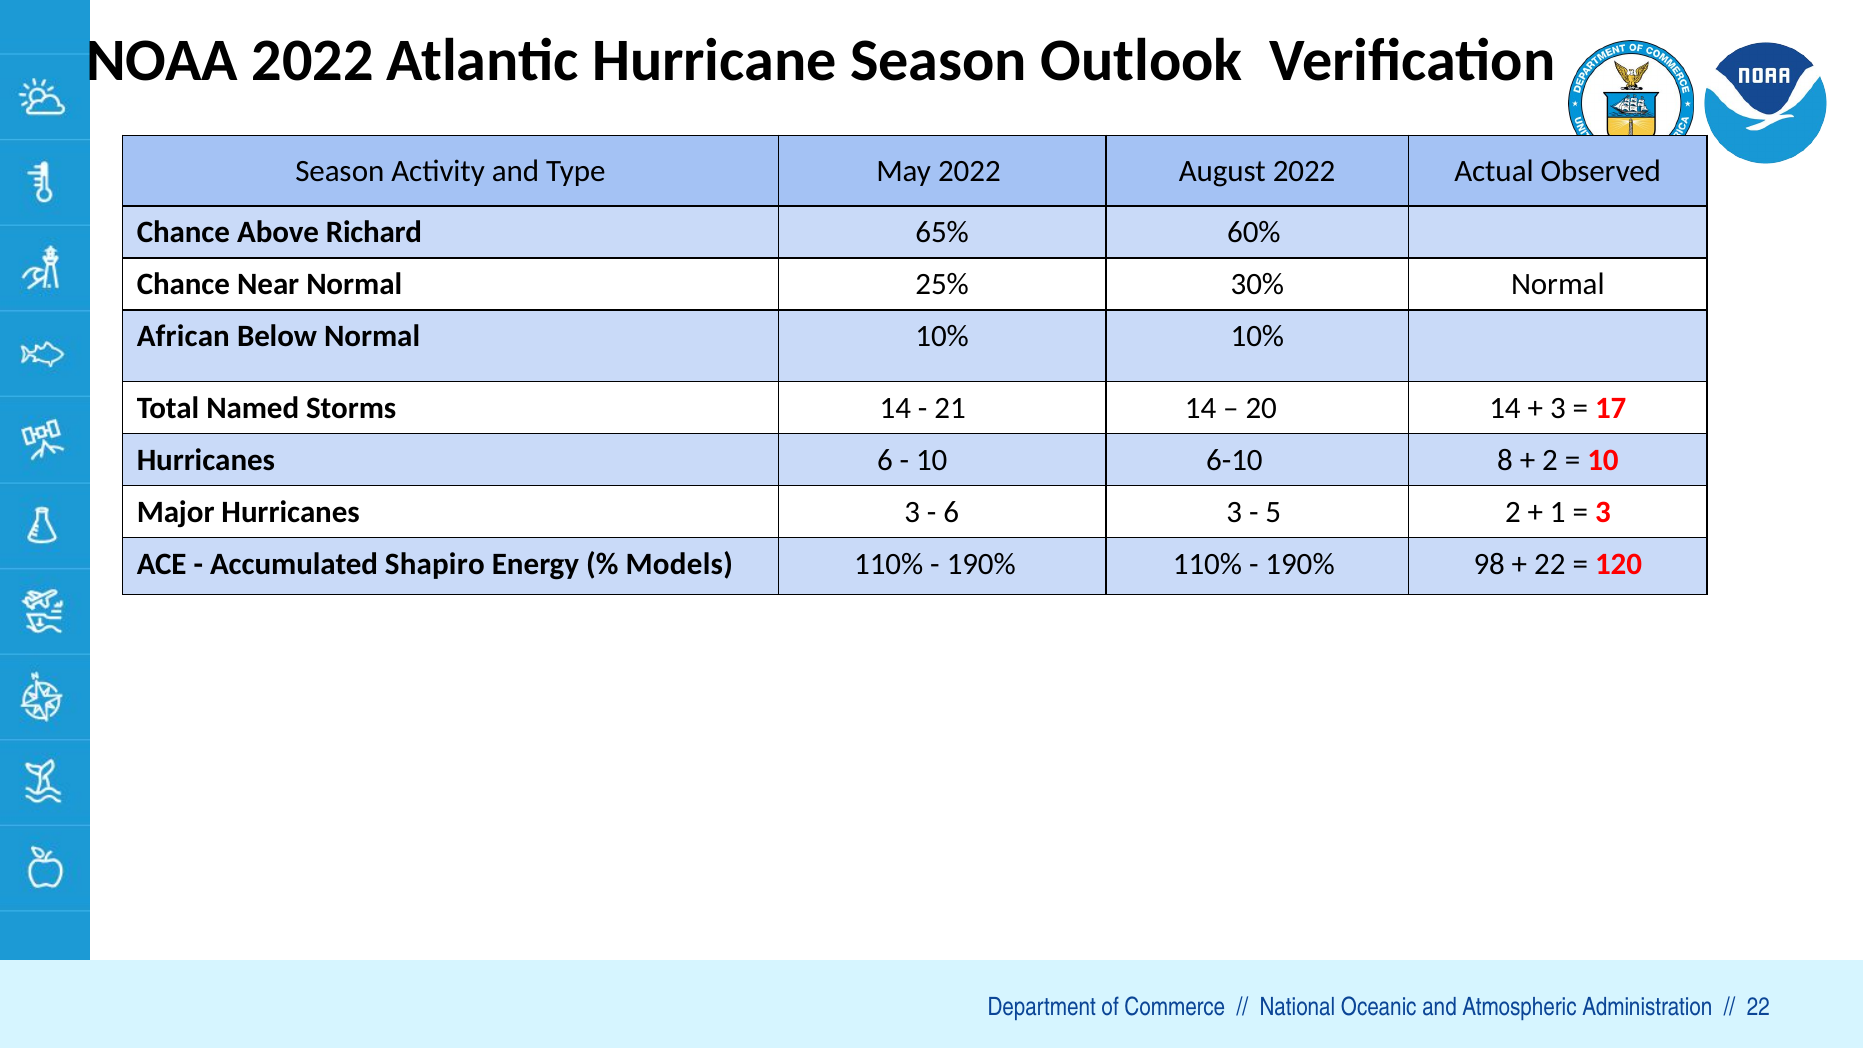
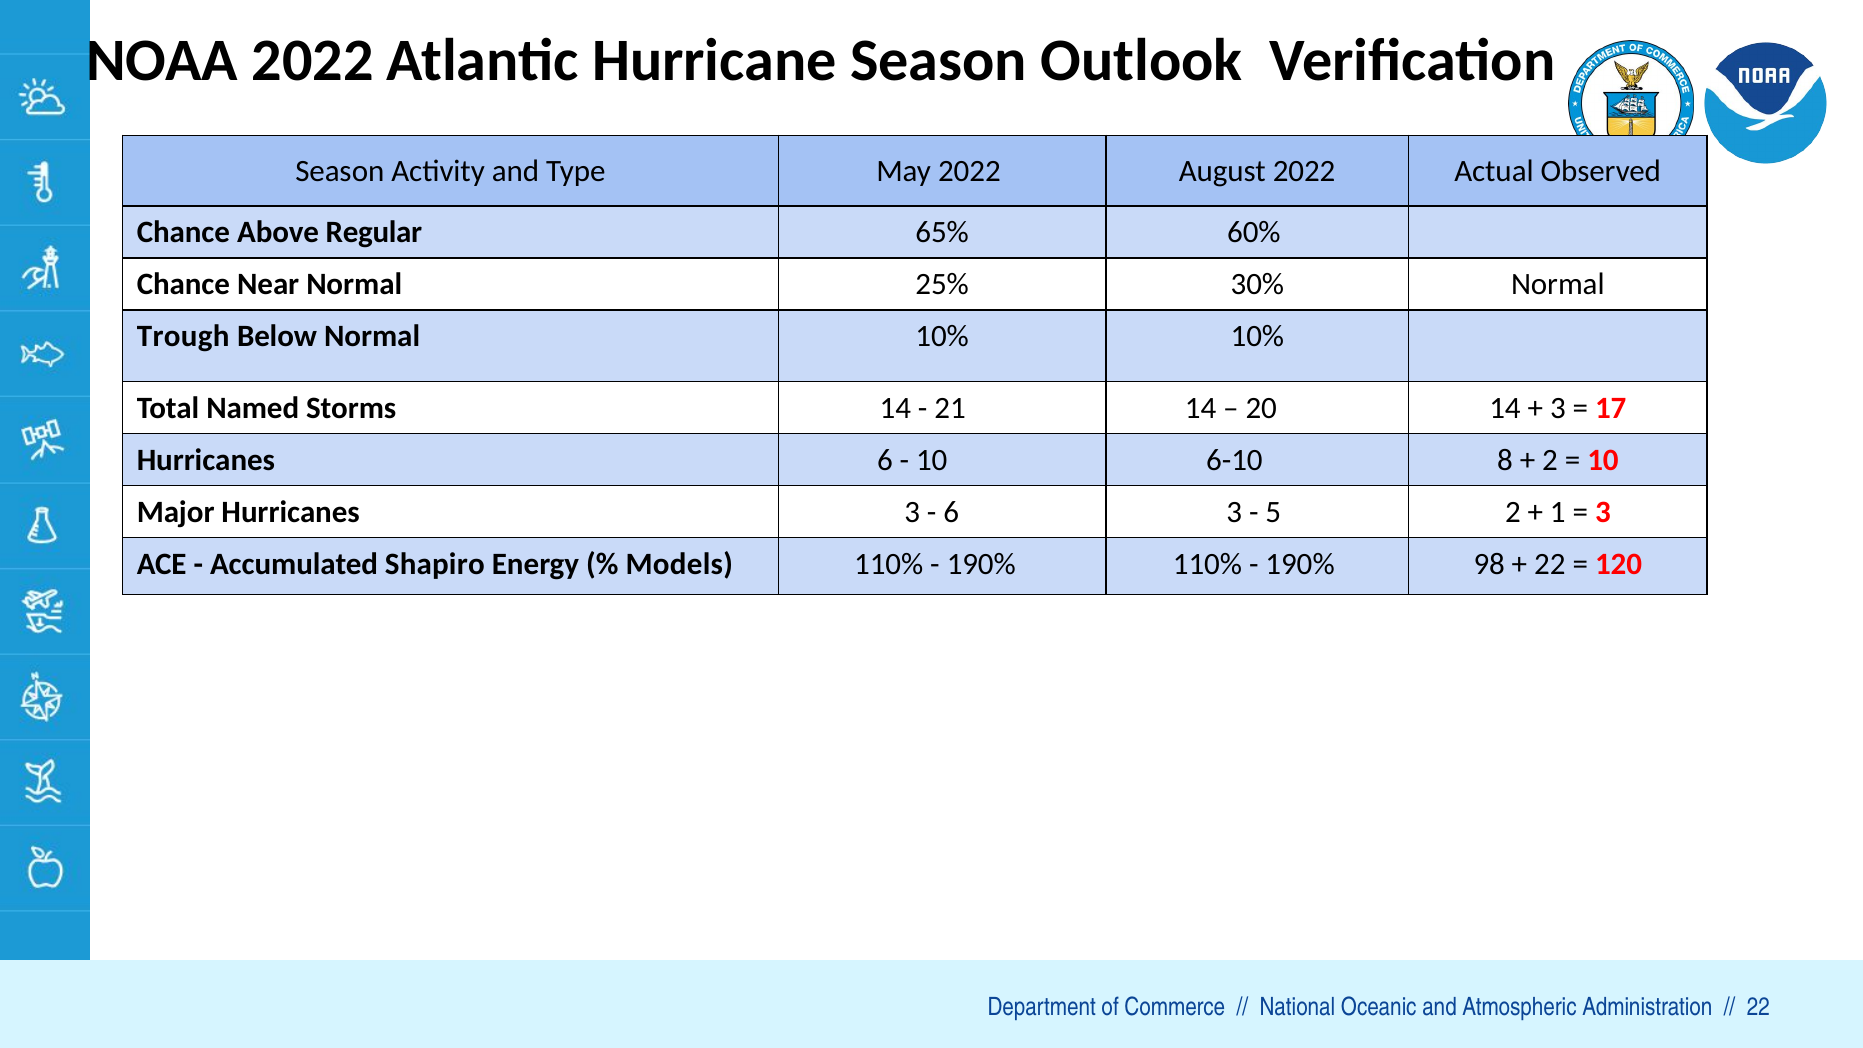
Richard: Richard -> Regular (374, 232)
African: African -> Trough (183, 336)
